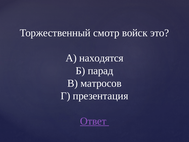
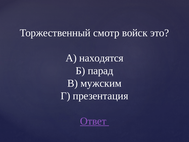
матросов: матросов -> мужским (101, 83)
